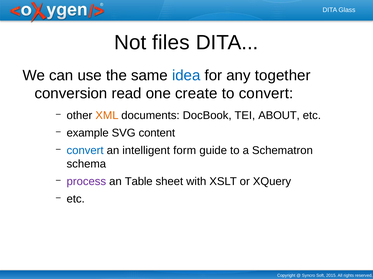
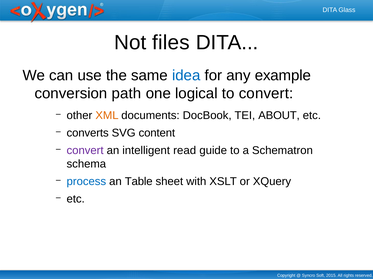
together: together -> example (283, 76)
read: read -> path (126, 94)
create: create -> logical (196, 94)
example: example -> converts (88, 133)
convert colour: blue -> purple (85, 151)
form: form -> read (185, 151)
process colour: purple -> blue (86, 182)
